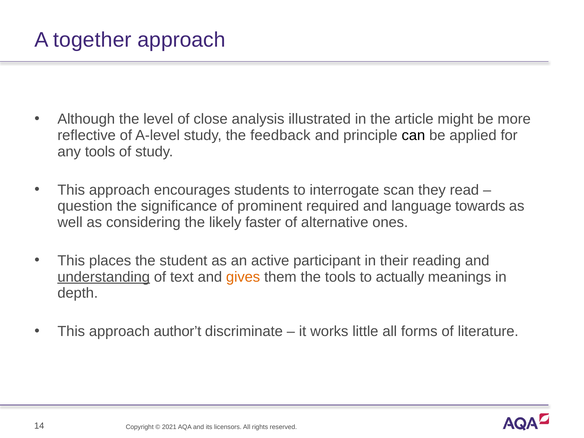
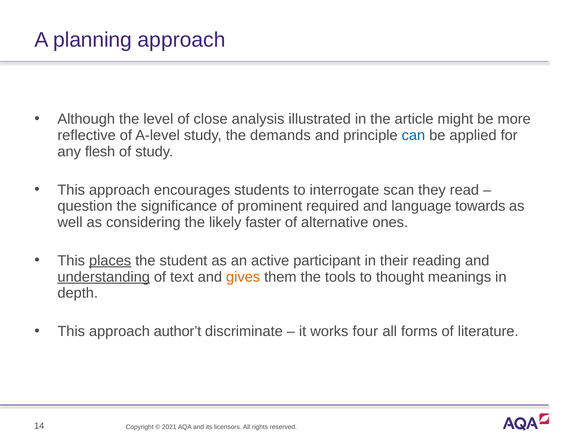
together: together -> planning (93, 40)
feedback: feedback -> demands (280, 135)
can colour: black -> blue (413, 135)
any tools: tools -> flesh (100, 152)
places underline: none -> present (110, 261)
actually: actually -> thought (400, 277)
little: little -> four (365, 331)
